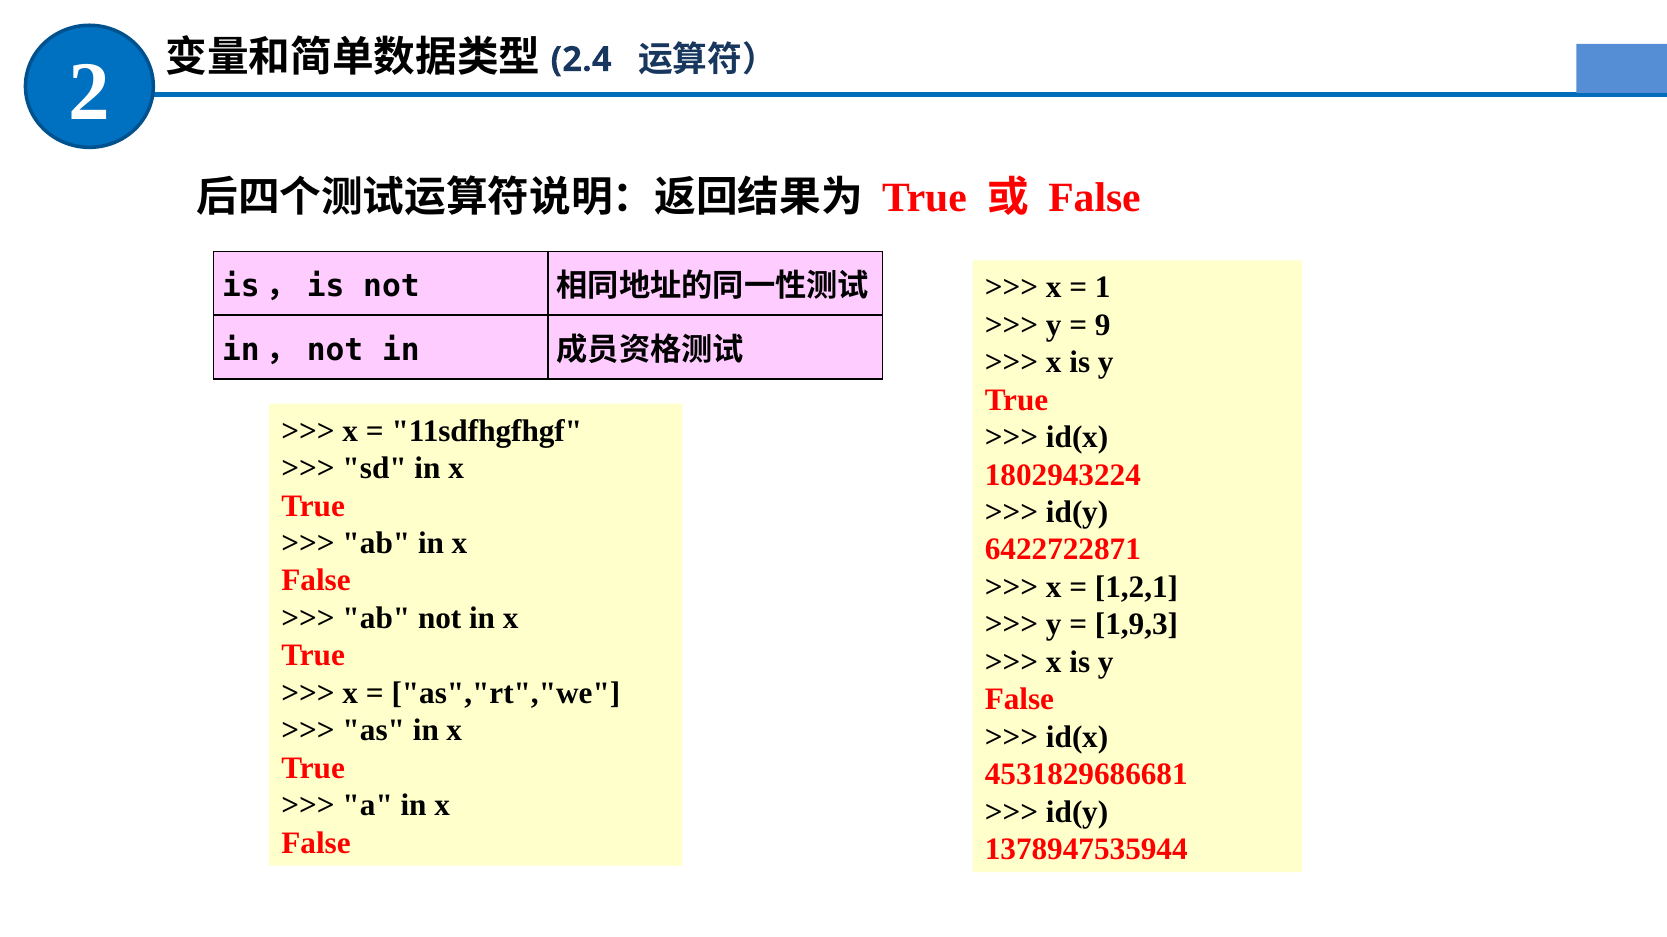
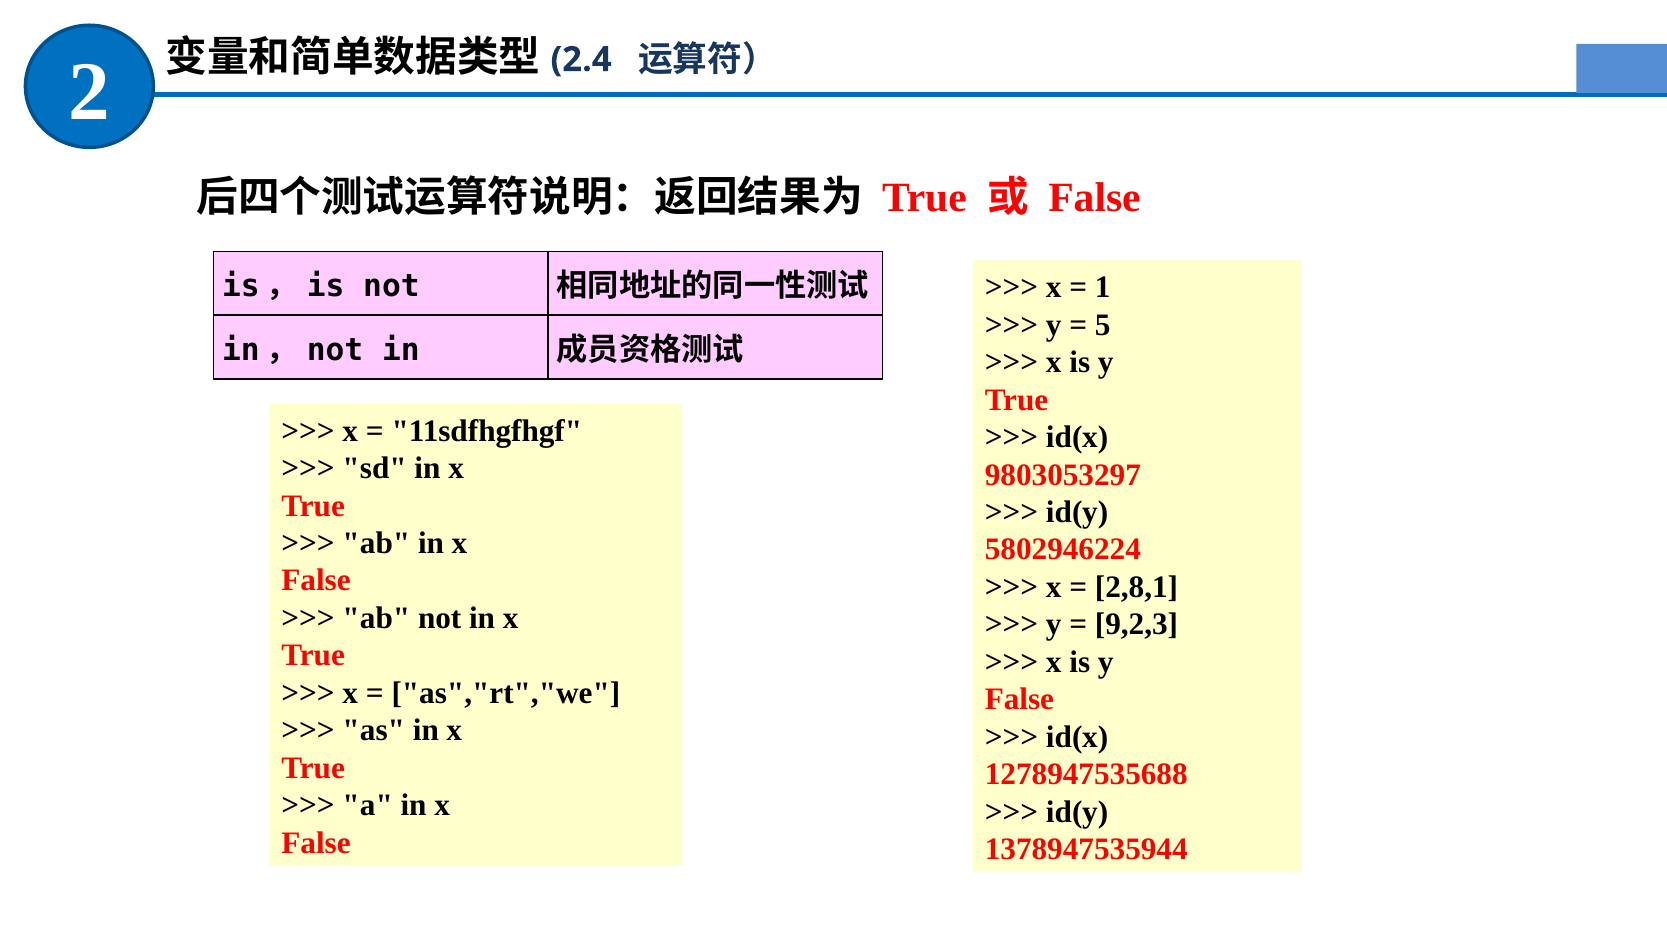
9: 9 -> 5 (1103, 325)
1802943224: 1802943224 -> 9803053297 (1063, 475)
6422722871: 6422722871 -> 5802946224 (1063, 550)
1,2,1: 1,2,1 -> 2,8,1 (1137, 587)
1,9,3: 1,9,3 -> 9,2,3 (1137, 625)
4531829686681: 4531829686681 -> 1278947535688 (1086, 775)
